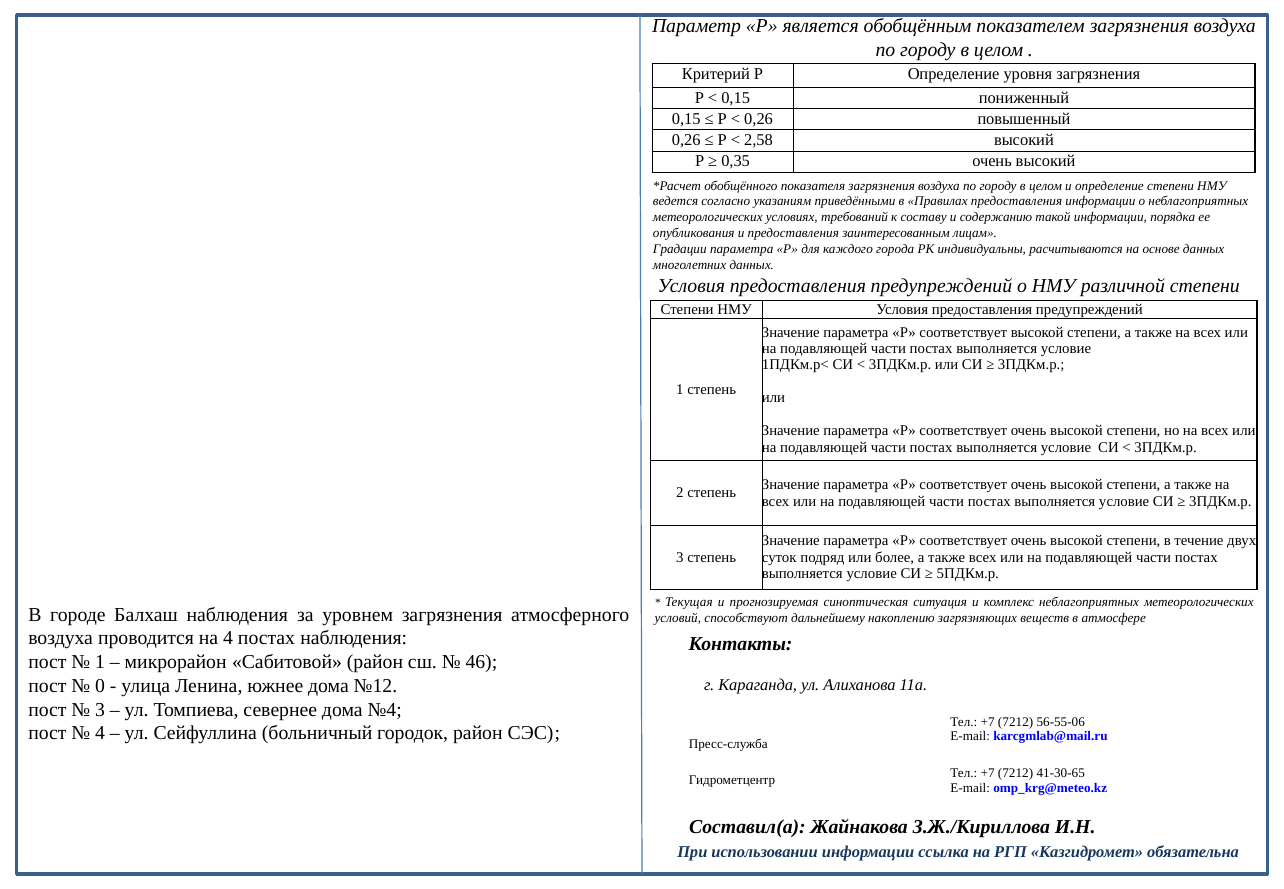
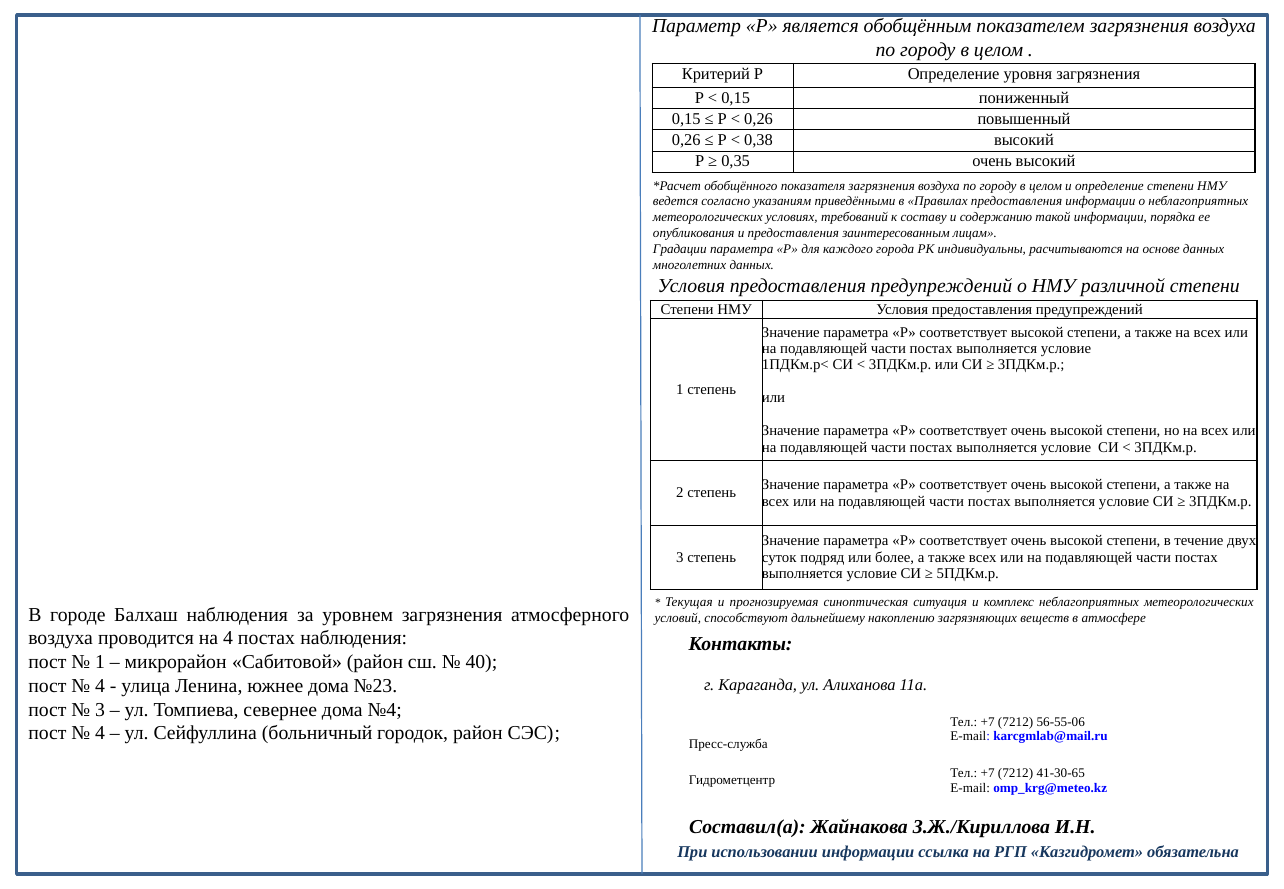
2,58: 2,58 -> 0,38 (759, 140)
46: 46 -> 40 (481, 662)
0: 0 -> 4 (100, 686)
№12: №12 -> №23 (375, 686)
